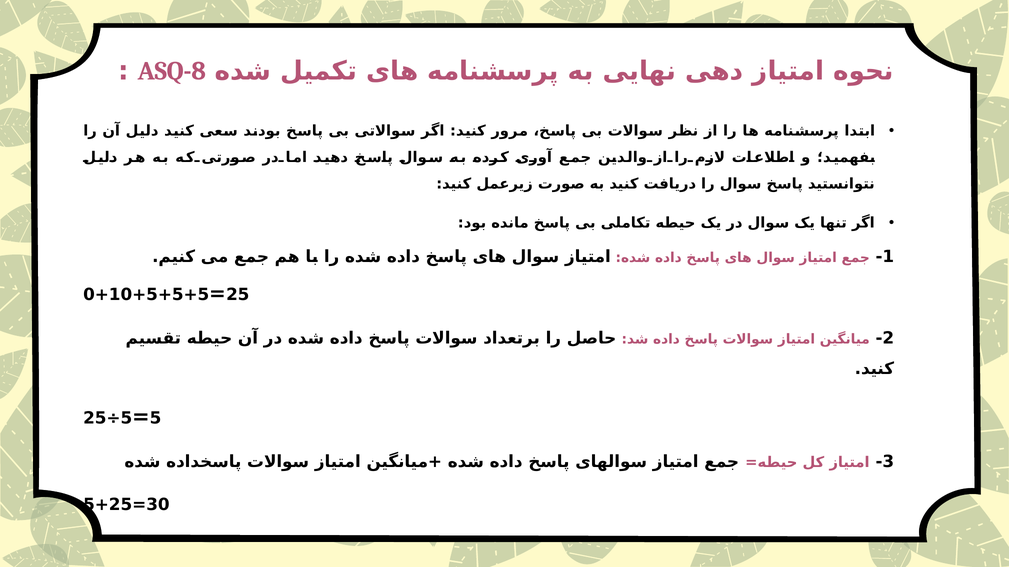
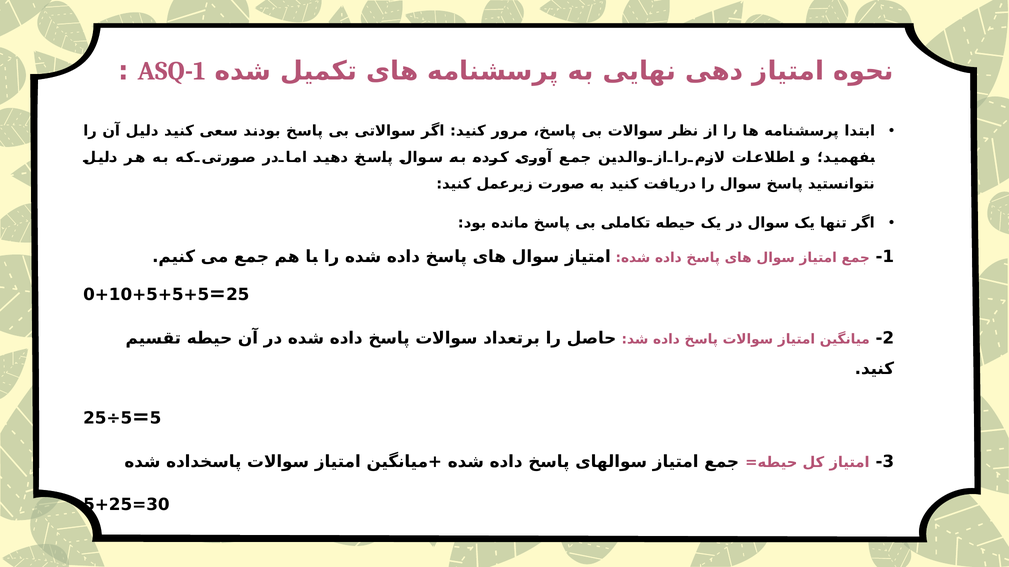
ASQ-8: ASQ-8 -> ASQ-1 (172, 71)
